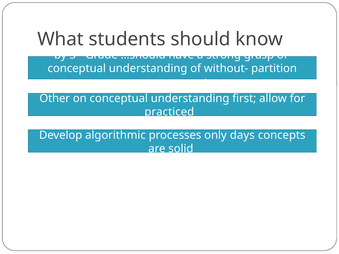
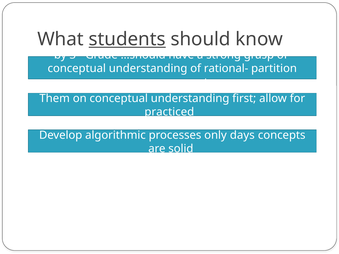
students underline: none -> present (127, 39)
without-: without- -> rational- (226, 69)
Other: Other -> Them (55, 99)
